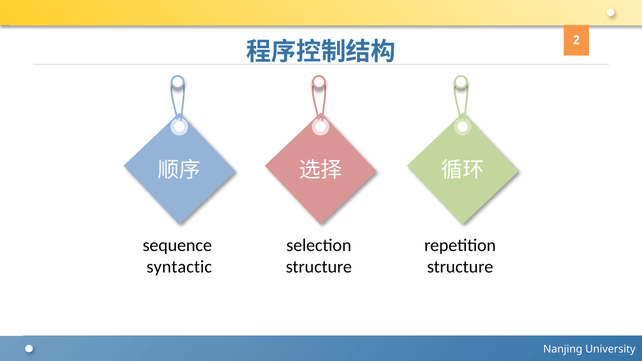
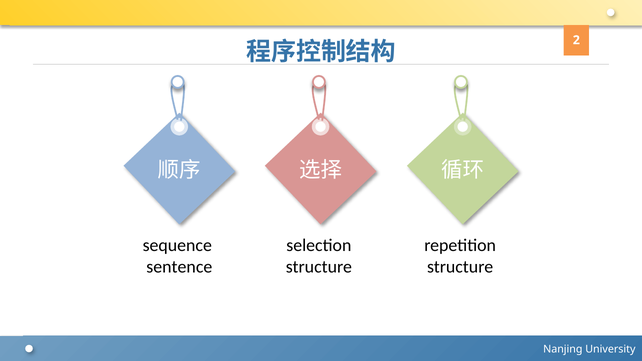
syntactic: syntactic -> sentence (179, 267)
